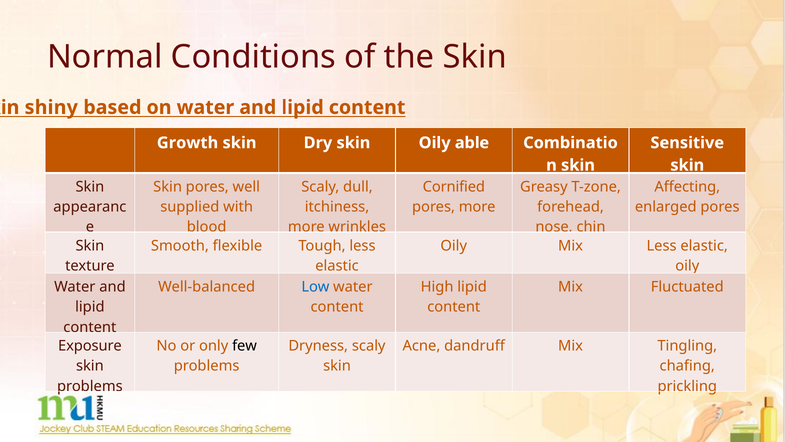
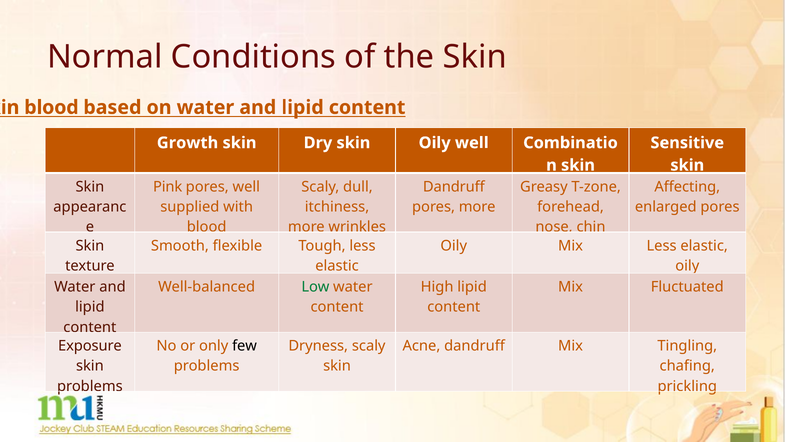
shiny: shiny -> blood (51, 107)
Oily able: able -> well (472, 143)
Skin: Skin -> Pink (168, 187)
Cornified: Cornified -> Dandruff (454, 187)
Low colour: blue -> green (315, 287)
